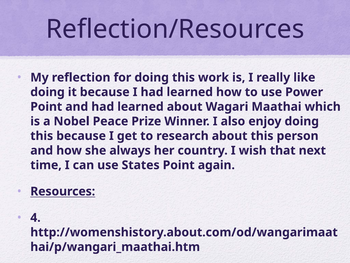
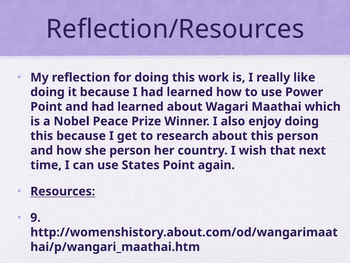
she always: always -> person (130, 150)
4: 4 -> 9 (35, 217)
